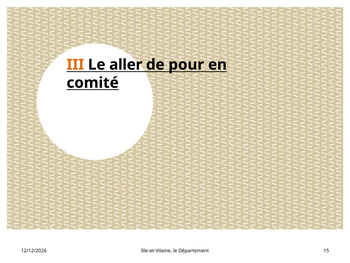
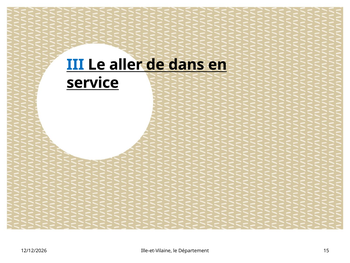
III colour: orange -> blue (75, 65)
pour: pour -> dans (186, 65)
comité: comité -> service (93, 83)
